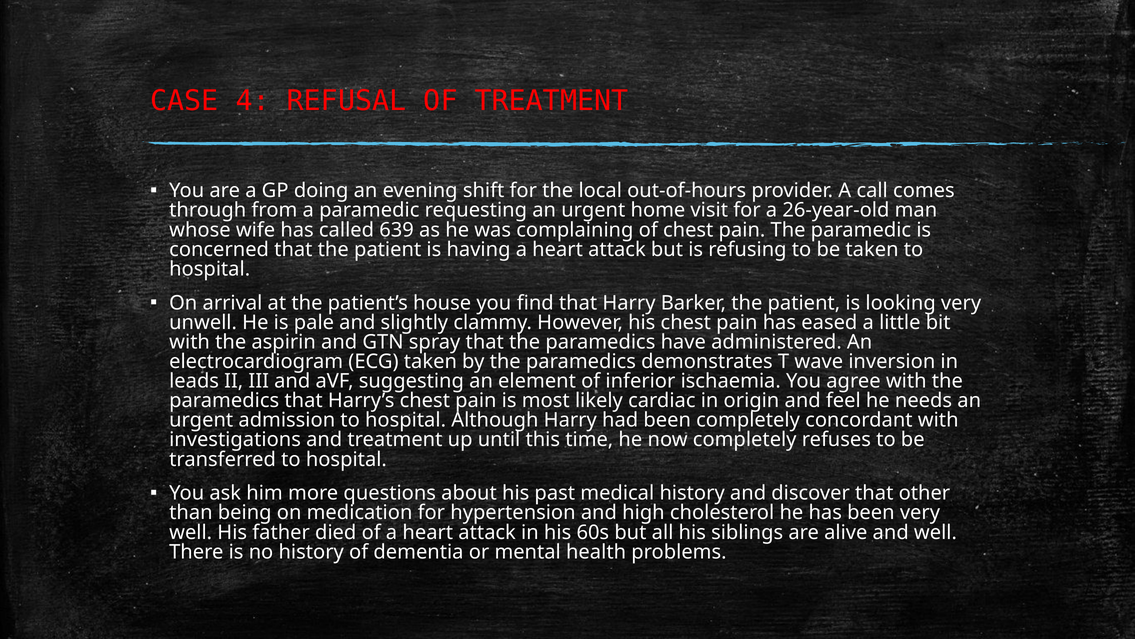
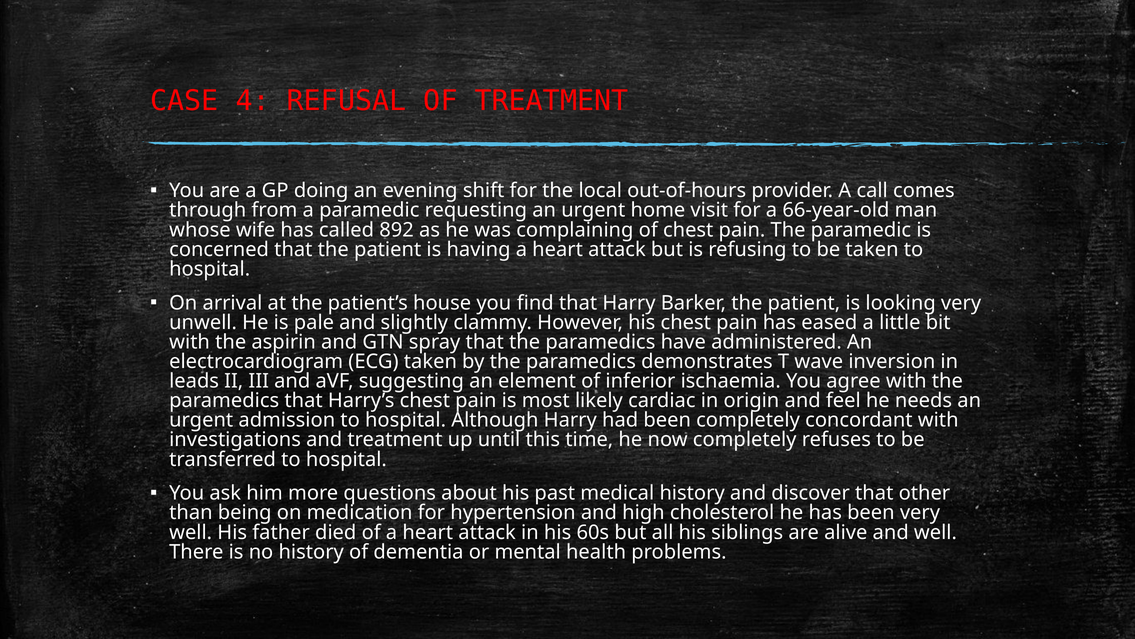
26-year-old: 26-year-old -> 66-year-old (836, 210)
639: 639 -> 892 (397, 230)
